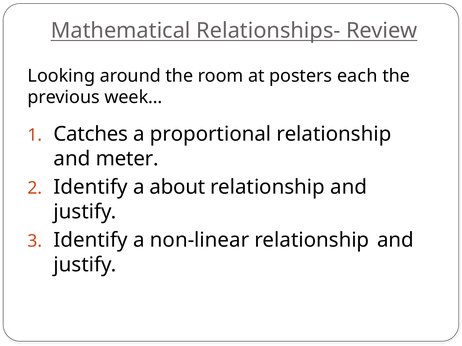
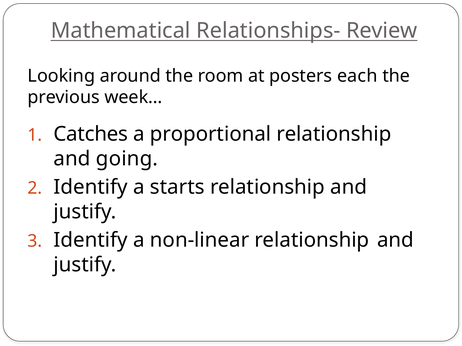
meter: meter -> going (127, 159)
about: about -> starts (177, 187)
